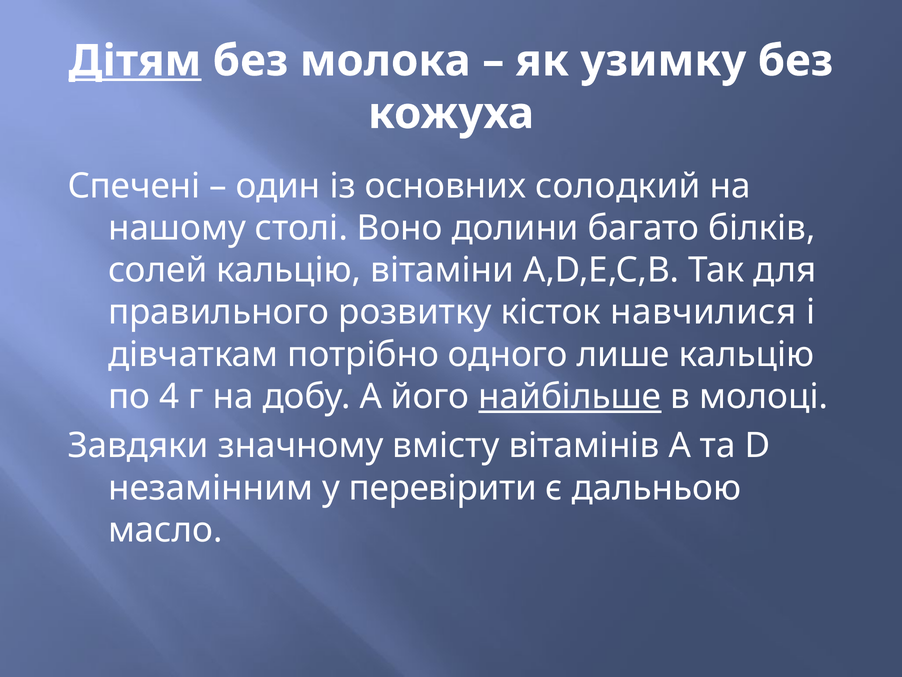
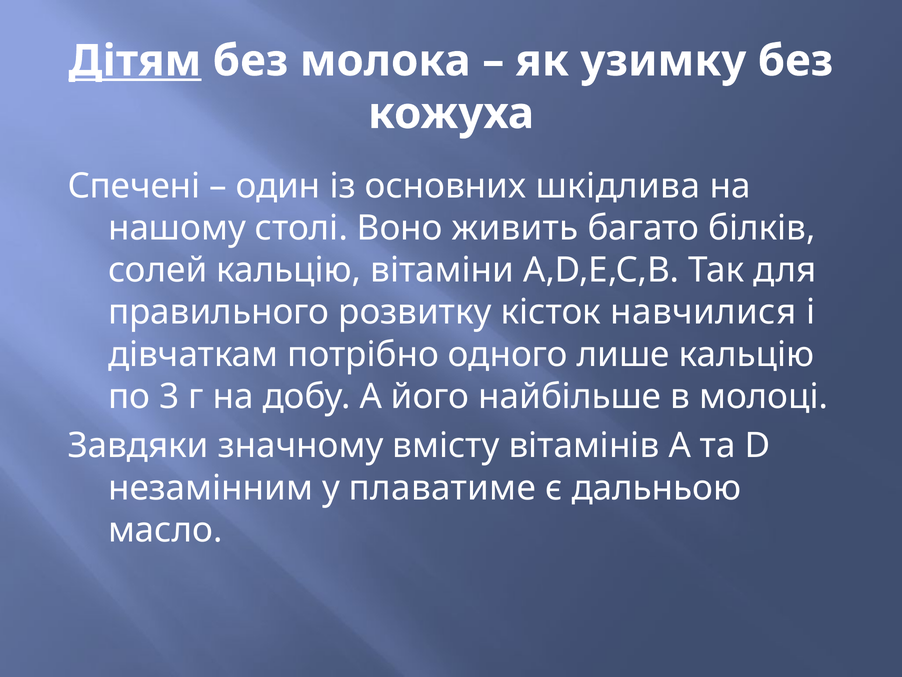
солодкий: солодкий -> шкідлива (618, 186)
долини: долини -> живить (515, 228)
4: 4 -> 3 (169, 396)
найбільше underline: present -> none (570, 396)
перевірити: перевірити -> плаватиме (442, 488)
